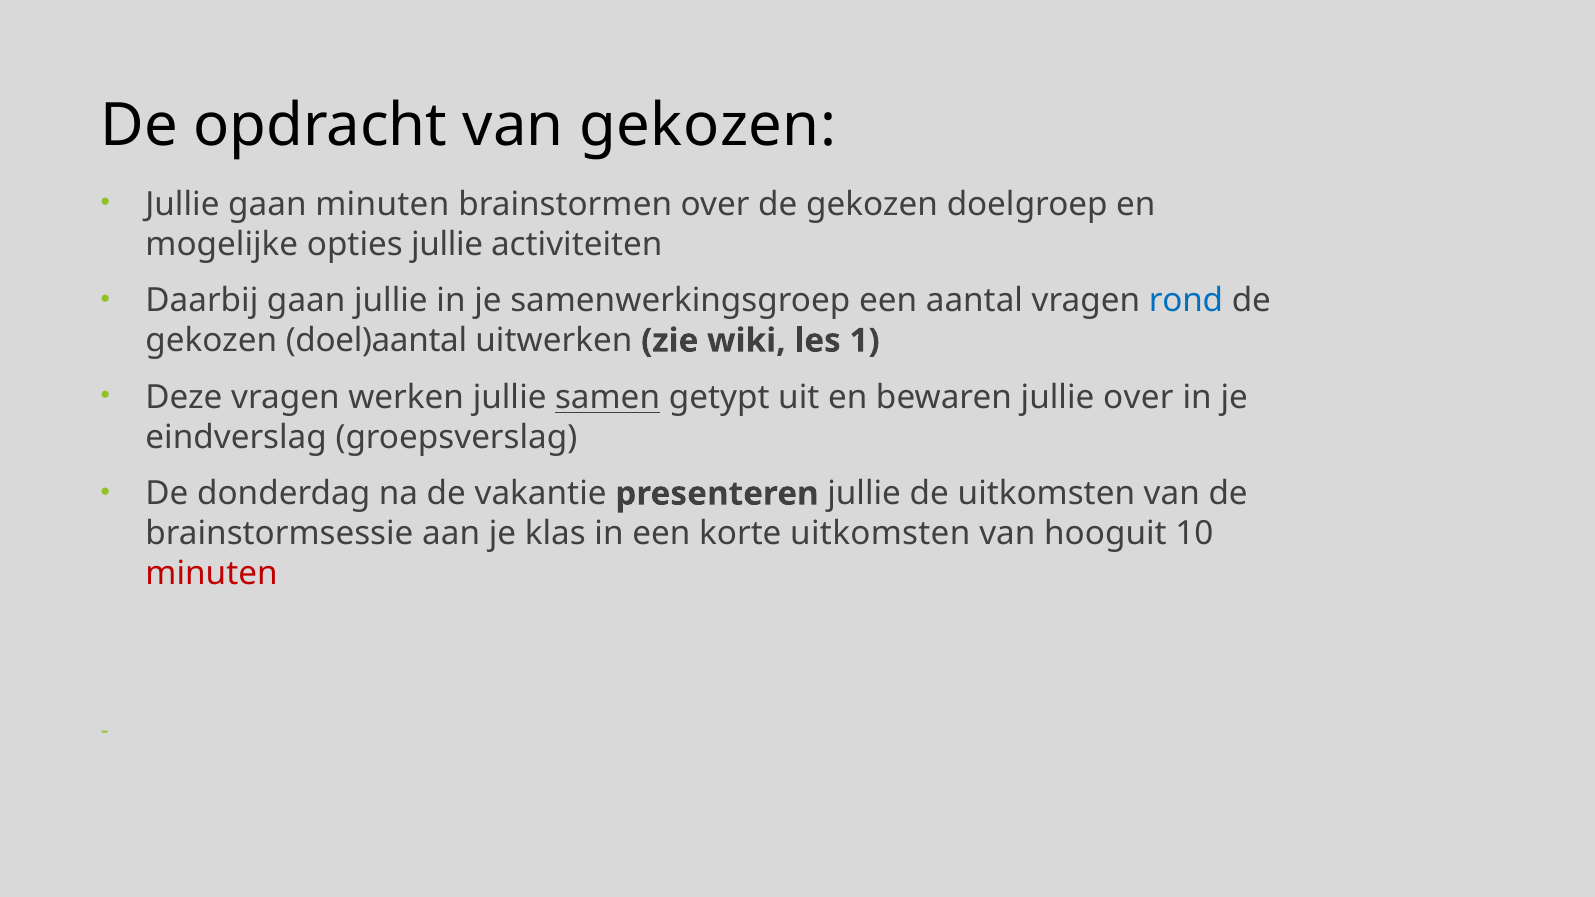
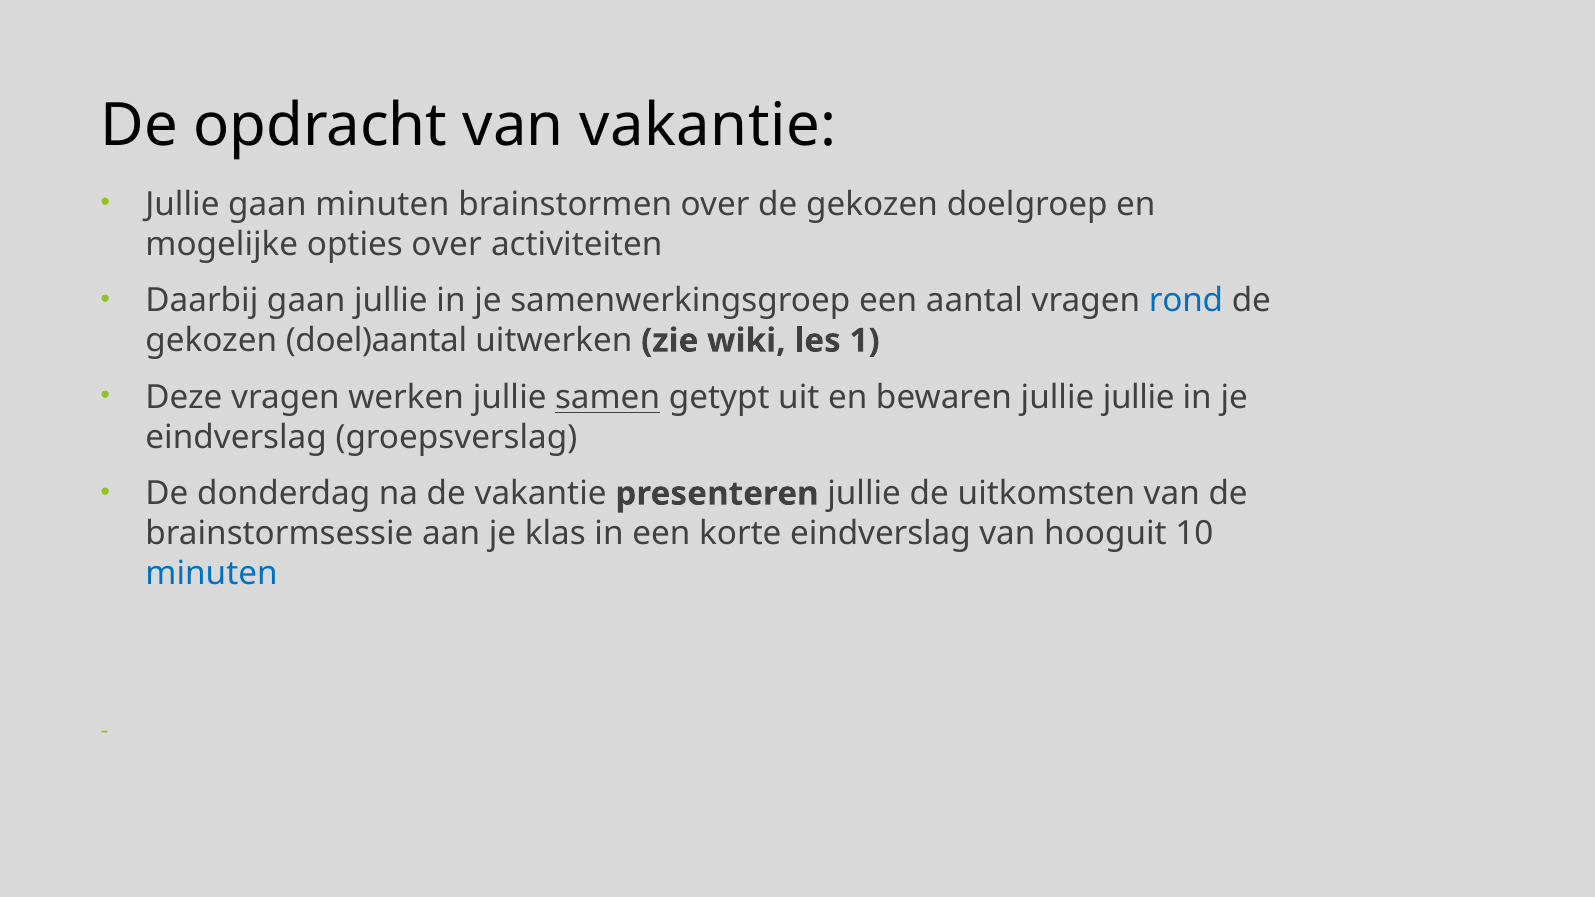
van gekozen: gekozen -> vakantie (708, 126)
opties jullie: jullie -> over (447, 244)
jullie over: over -> jullie (1139, 397)
korte uitkomsten: uitkomsten -> eindverslag (880, 534)
minuten colour: red -> blue (212, 574)
